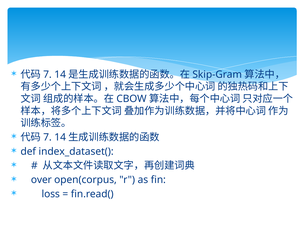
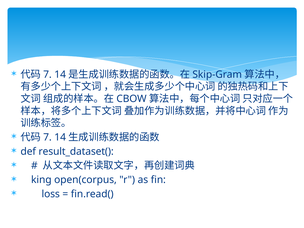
index_dataset(: index_dataset( -> result_dataset( (76, 151)
over: over -> king (41, 180)
